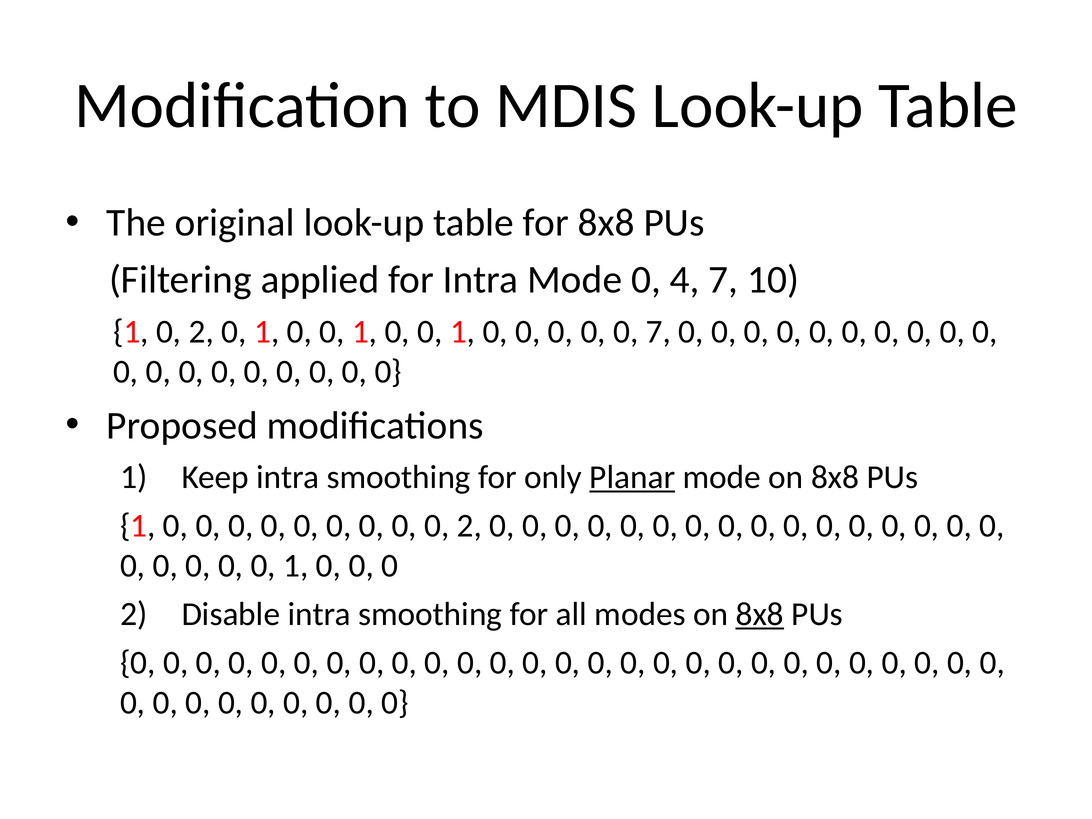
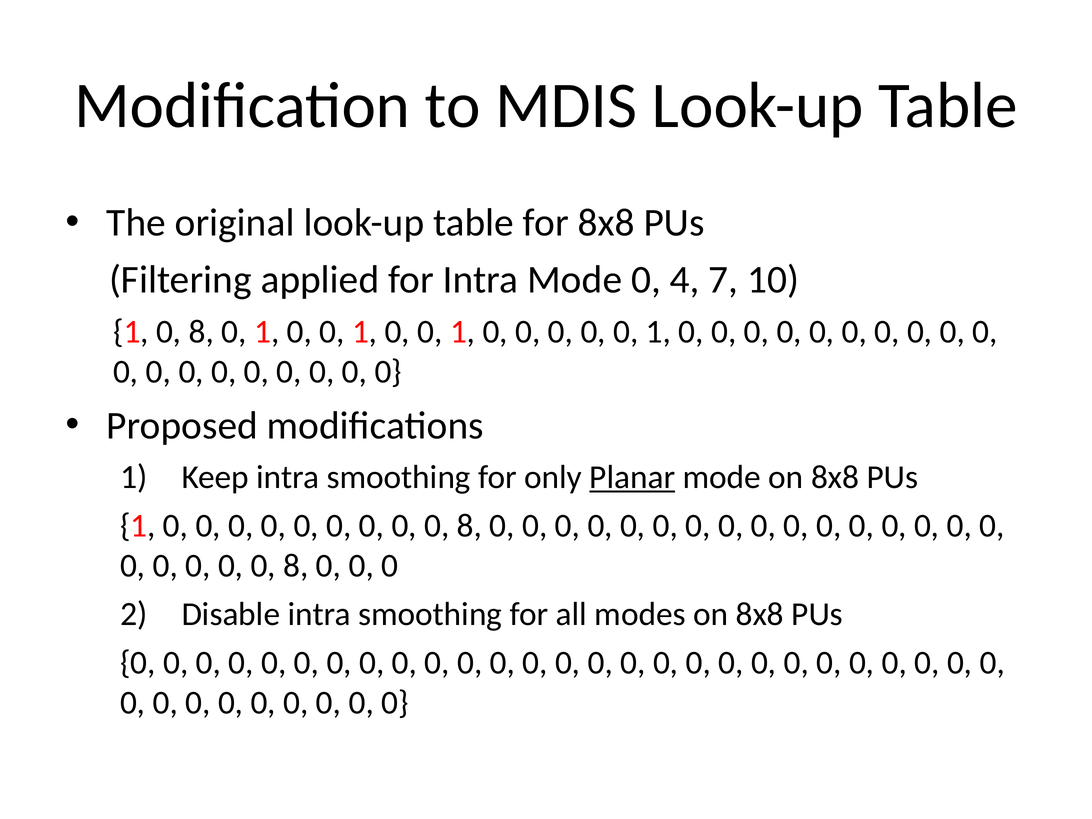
1 0 2: 2 -> 8 (201, 332)
0 0 0 7: 7 -> 1 (658, 332)
2: 2 -> 8 (470, 526)
1: 1 -> 8 (296, 566)
8x8 underline: present -> none (760, 614)
